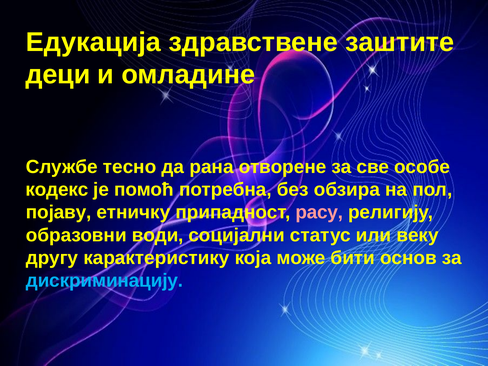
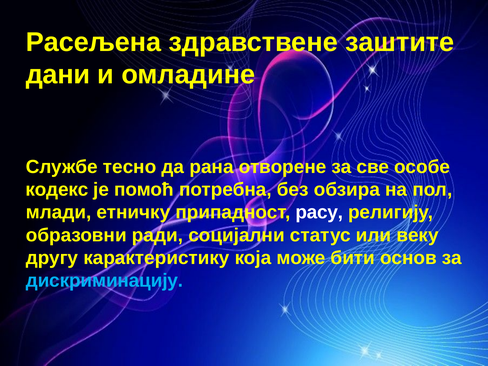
Едукација: Едукација -> Расељена (94, 42)
деци: деци -> дани (58, 75)
појаву: појаву -> млади (59, 212)
расу colour: pink -> white (319, 212)
води: води -> ради (158, 235)
